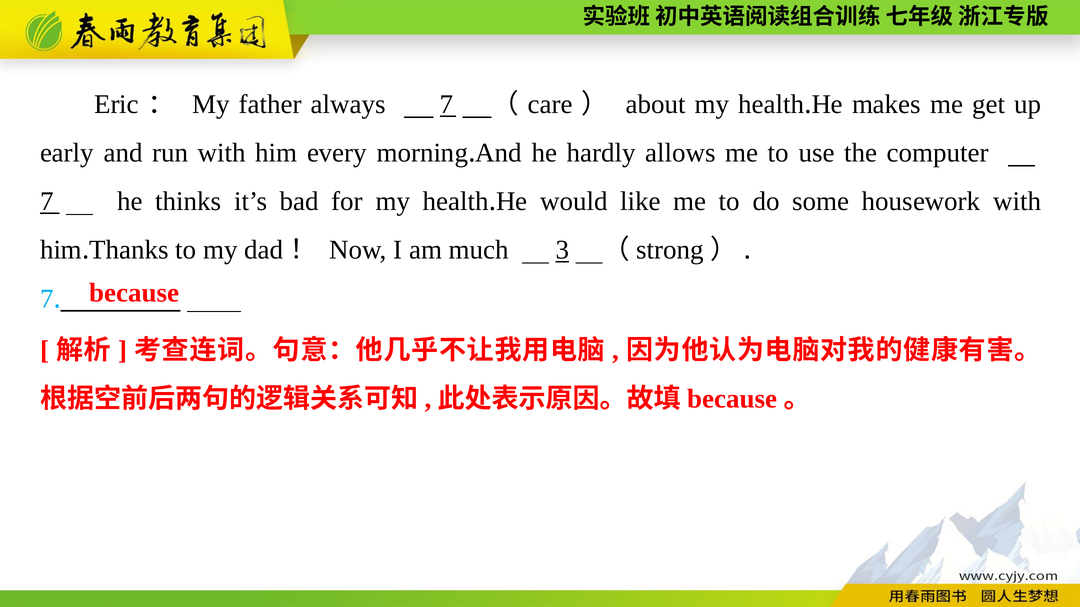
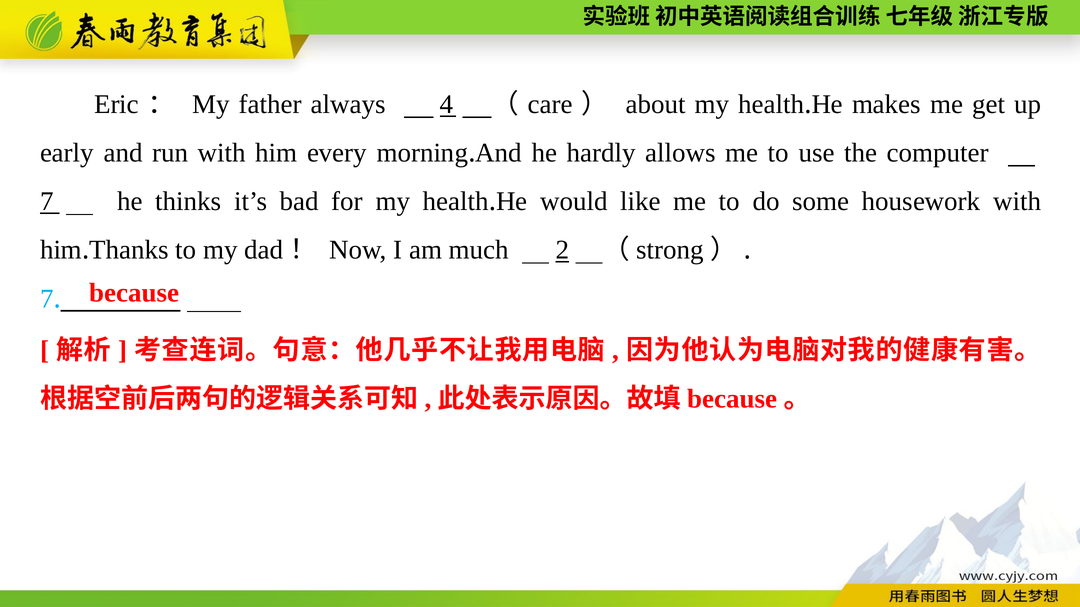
always 7: 7 -> 4 (447, 104)
3: 3 -> 2 (562, 250)
